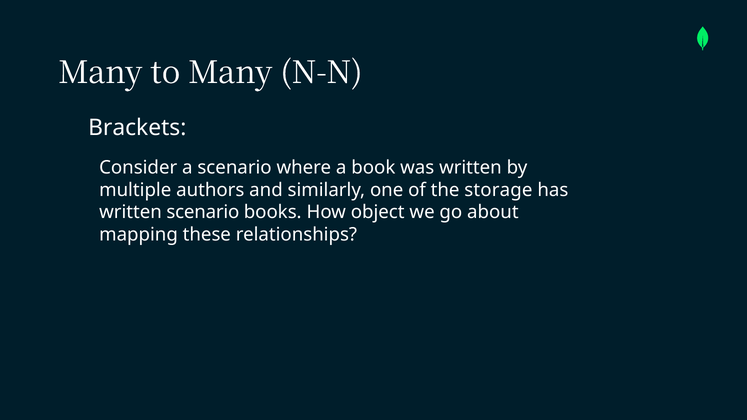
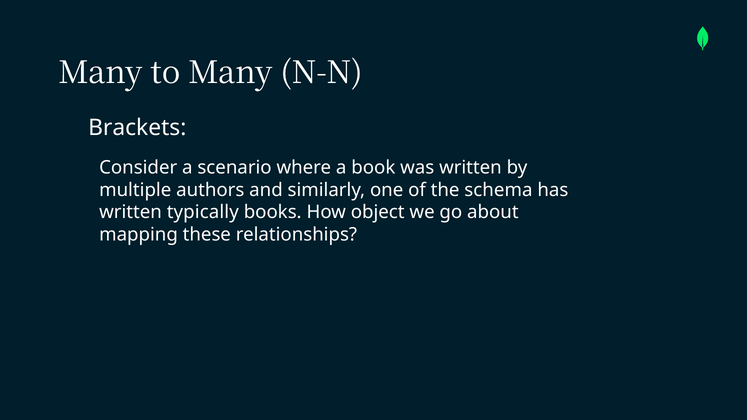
storage: storage -> schema (498, 190)
written scenario: scenario -> typically (203, 212)
